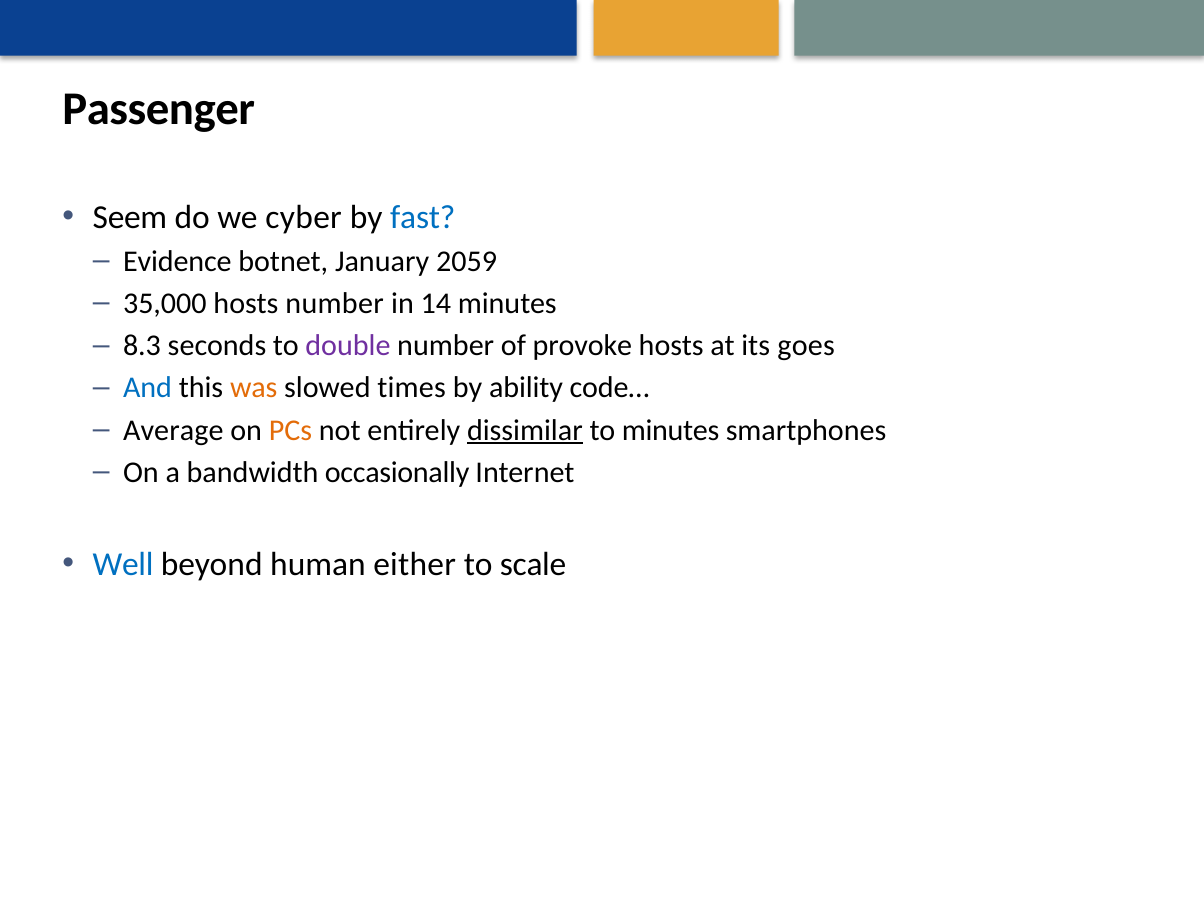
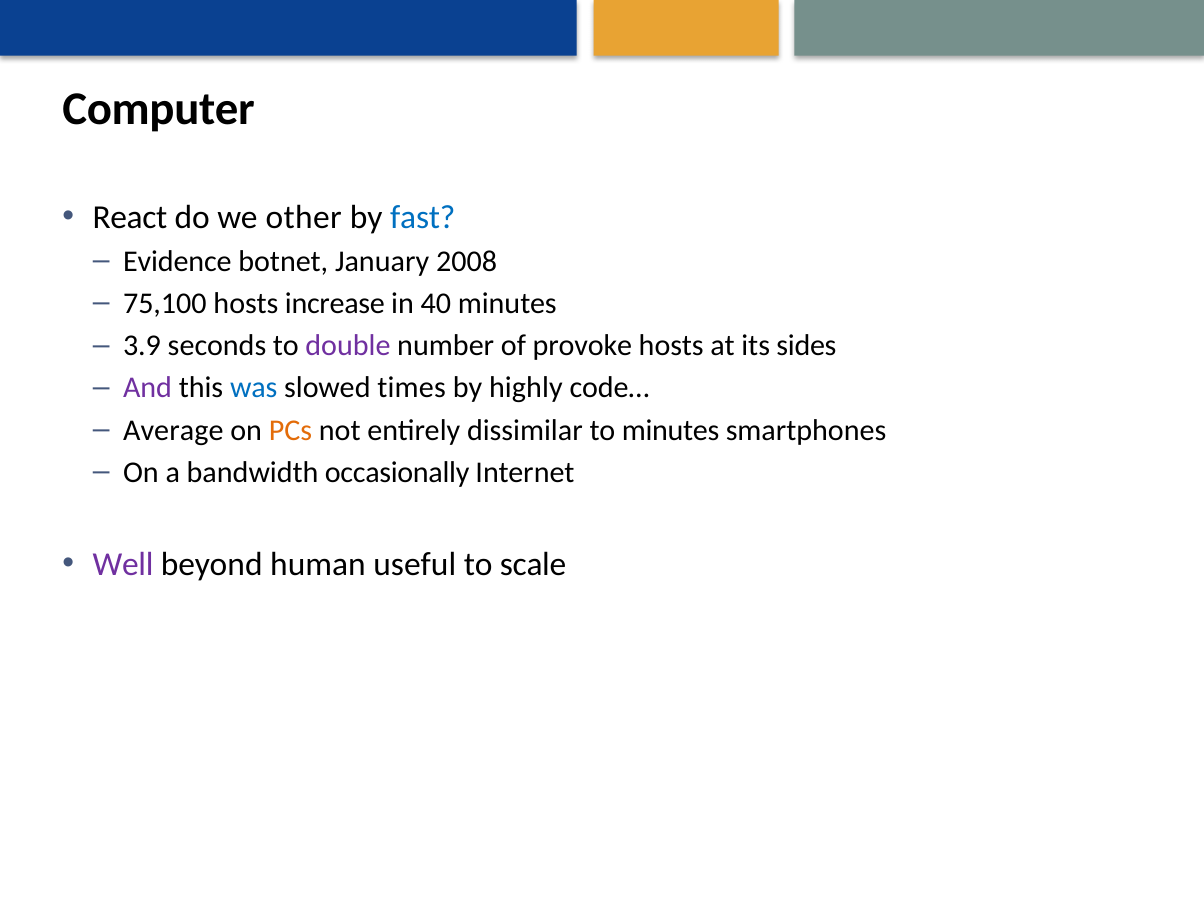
Passenger: Passenger -> Computer (159, 109)
Seem: Seem -> React (130, 218)
cyber: cyber -> other (304, 218)
2059: 2059 -> 2008 (467, 262)
35,000: 35,000 -> 75,100 (165, 304)
hosts number: number -> increase (335, 304)
14: 14 -> 40 (436, 304)
8.3: 8.3 -> 3.9 (142, 346)
goes: goes -> sides (806, 346)
And colour: blue -> purple (148, 388)
was colour: orange -> blue (254, 388)
ability: ability -> highly (526, 388)
dissimilar underline: present -> none (525, 430)
Well colour: blue -> purple (123, 564)
either: either -> useful (415, 564)
